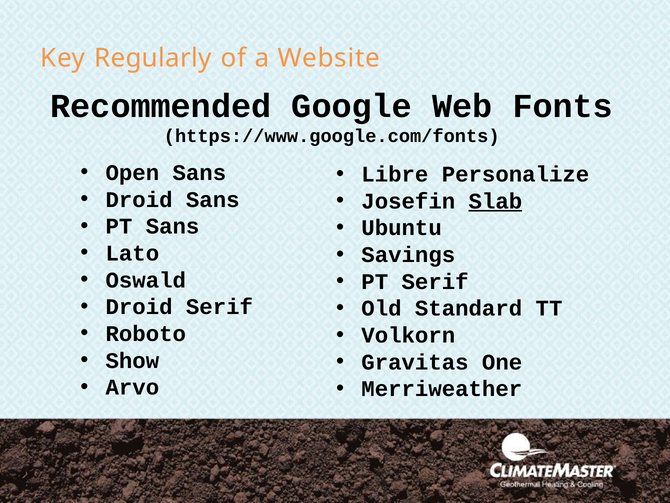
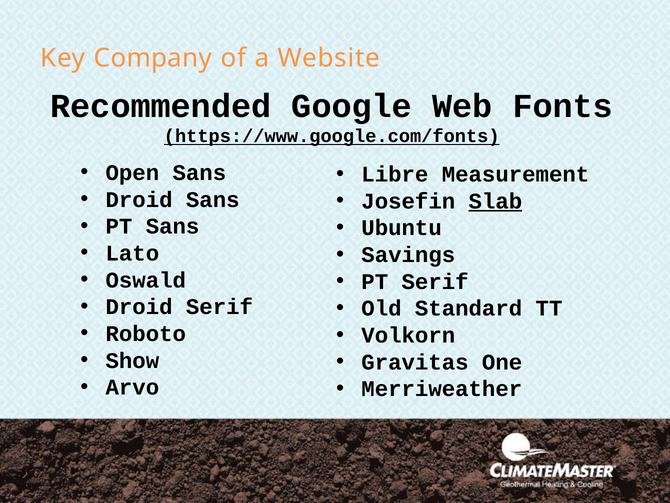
Regularly: Regularly -> Company (153, 58)
https://www.google.com/fonts underline: none -> present (332, 136)
Personalize: Personalize -> Measurement (516, 174)
